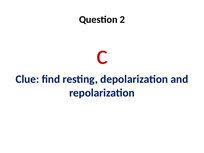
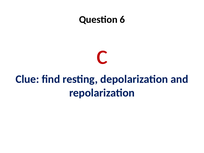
2: 2 -> 6 (122, 20)
